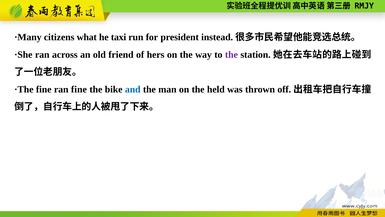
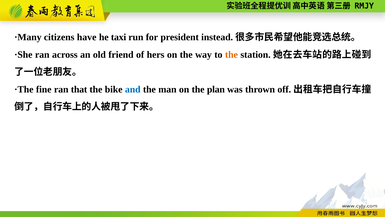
what: what -> have (87, 37)
the colour: purple -> orange (231, 55)
ran fine: fine -> that (79, 89)
held: held -> plan (216, 89)
